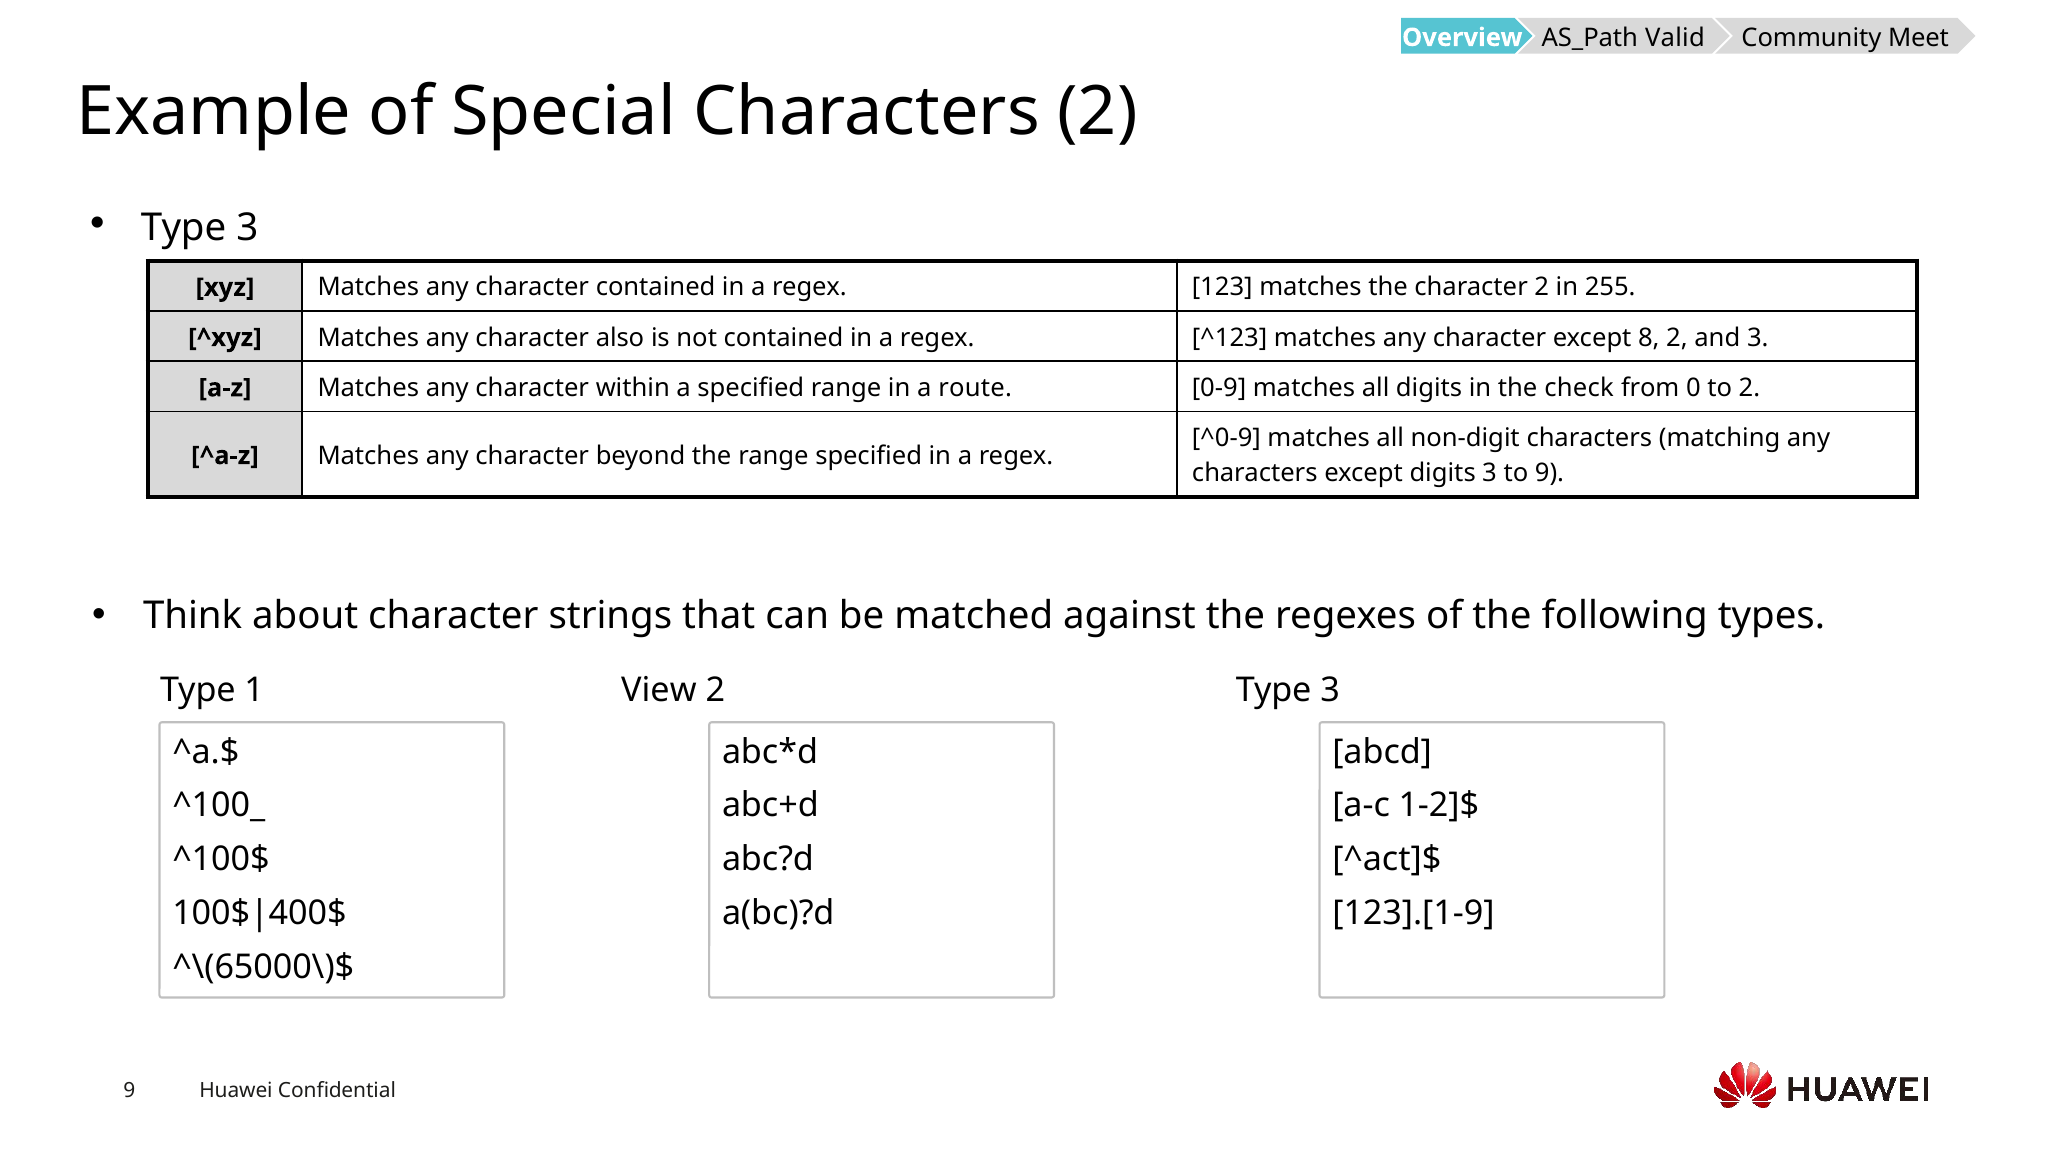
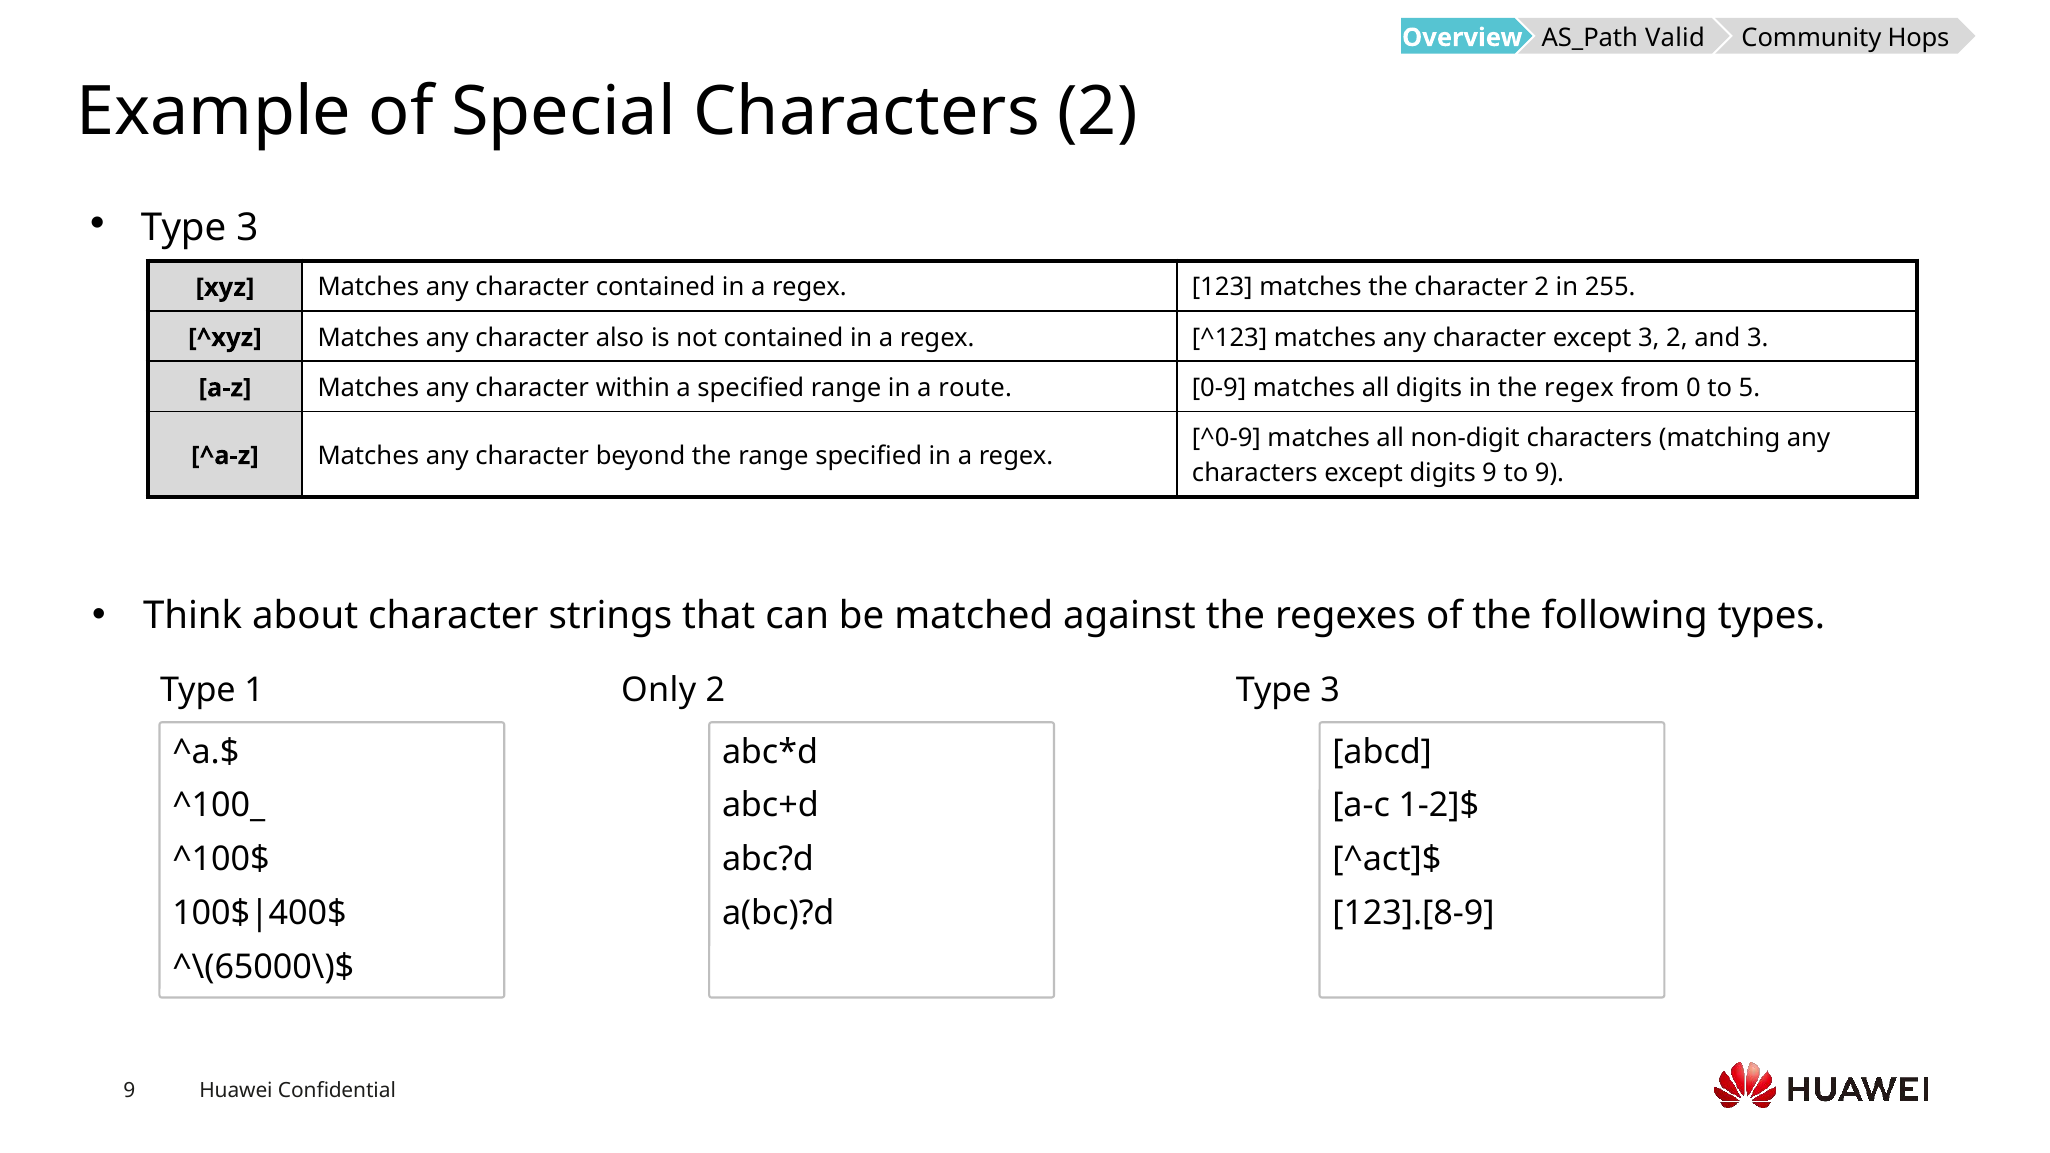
Meet: Meet -> Hops (1919, 38)
except 8: 8 -> 3 (1649, 338)
the check: check -> regex (1579, 388)
to 2: 2 -> 5 (1749, 388)
digits 3: 3 -> 9 (1490, 473)
View: View -> Only (659, 691)
123].[1-9: 123].[1-9 -> 123].[8-9 (1413, 913)
